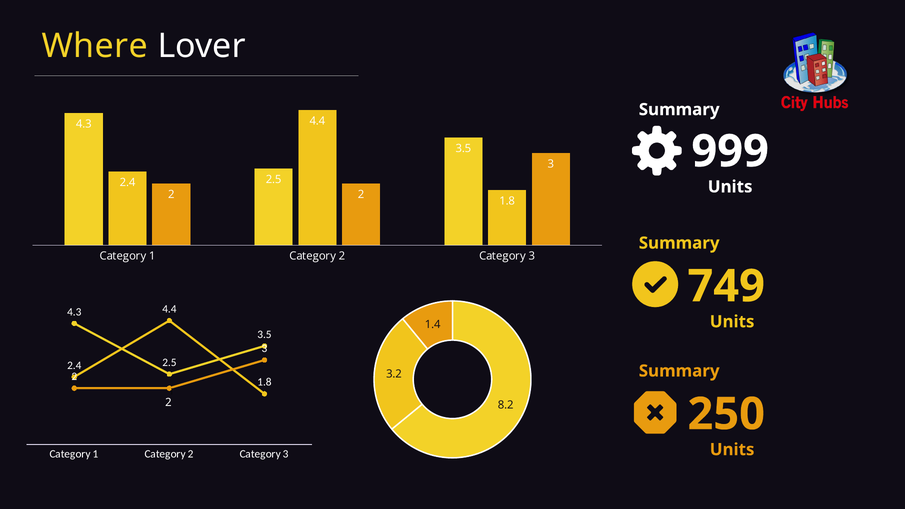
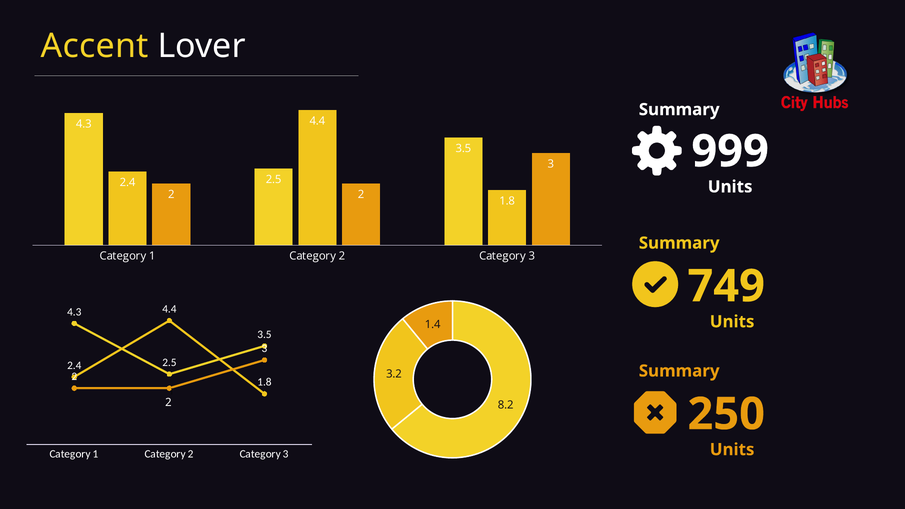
Where: Where -> Accent (95, 46)
